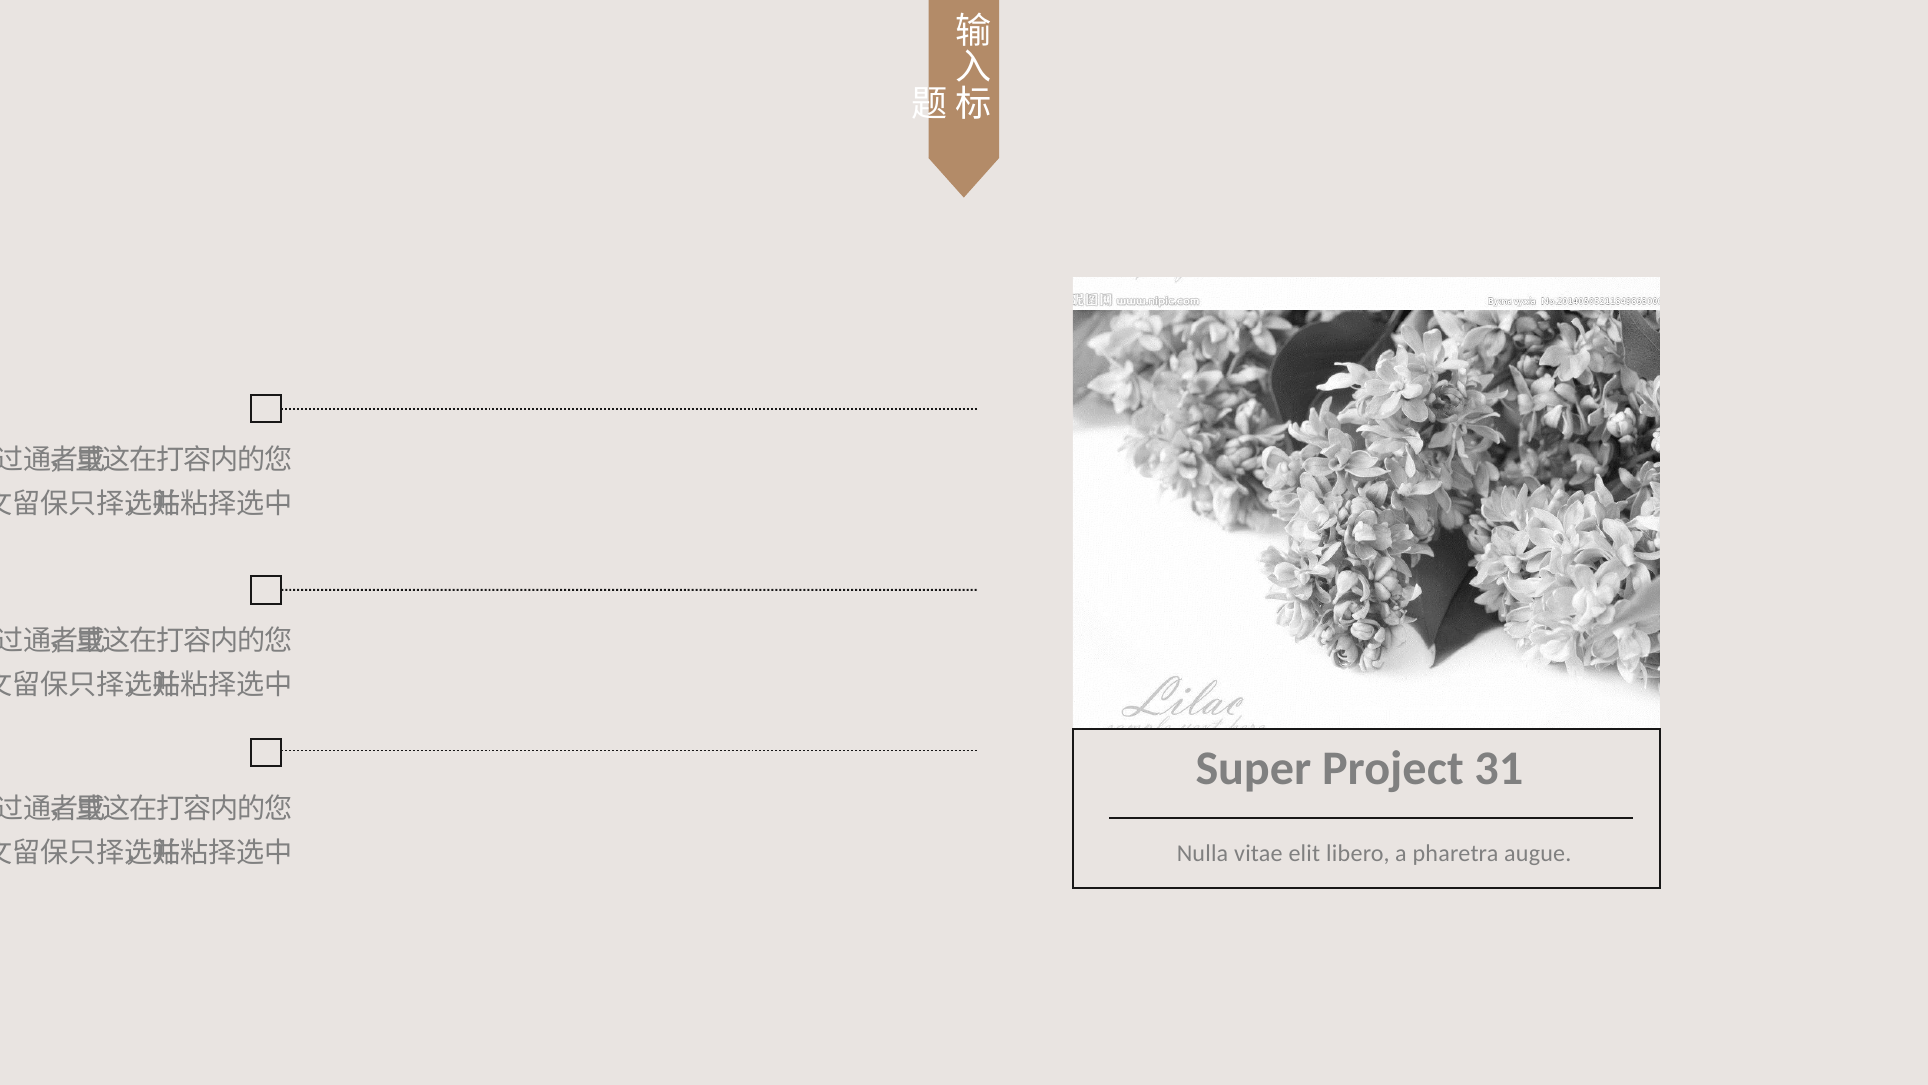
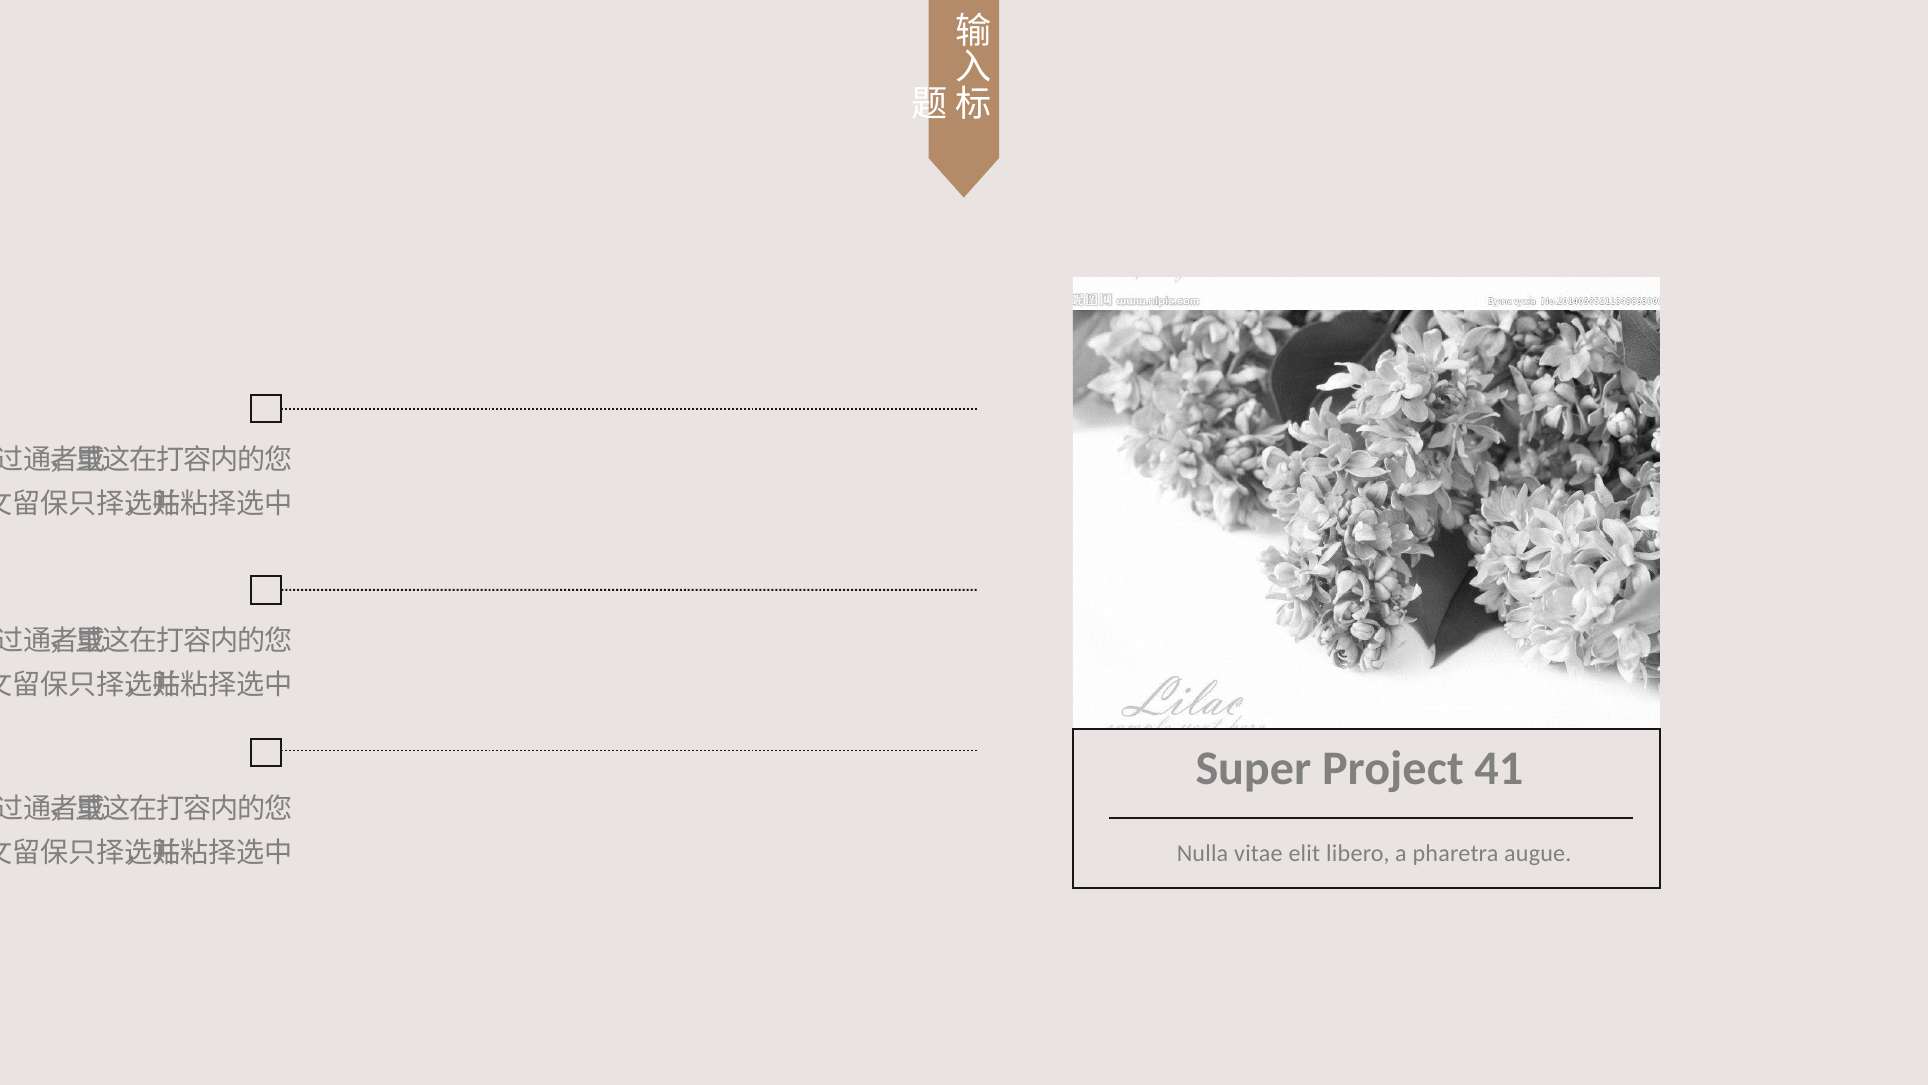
31: 31 -> 41 (1499, 768)
